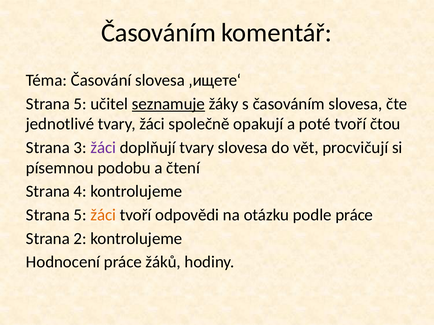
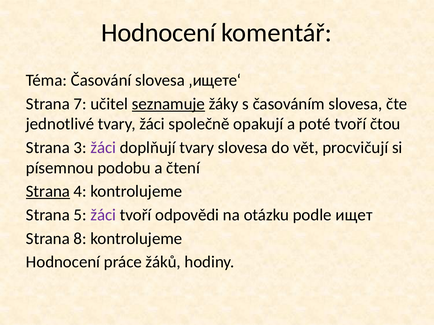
Časováním: Časováním -> Hodnocení (159, 33)
5: 5 -> 7 (80, 104)
Strana underline: none -> present (48, 192)
žáci colour: orange -> purple (103, 215)
podle práce: práce -> ищет (354, 215)
2: 2 -> 8 (80, 239)
